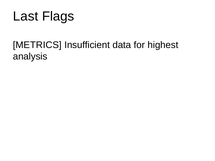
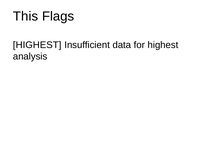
Last: Last -> This (26, 16)
METRICS: METRICS -> HIGHEST (37, 45)
